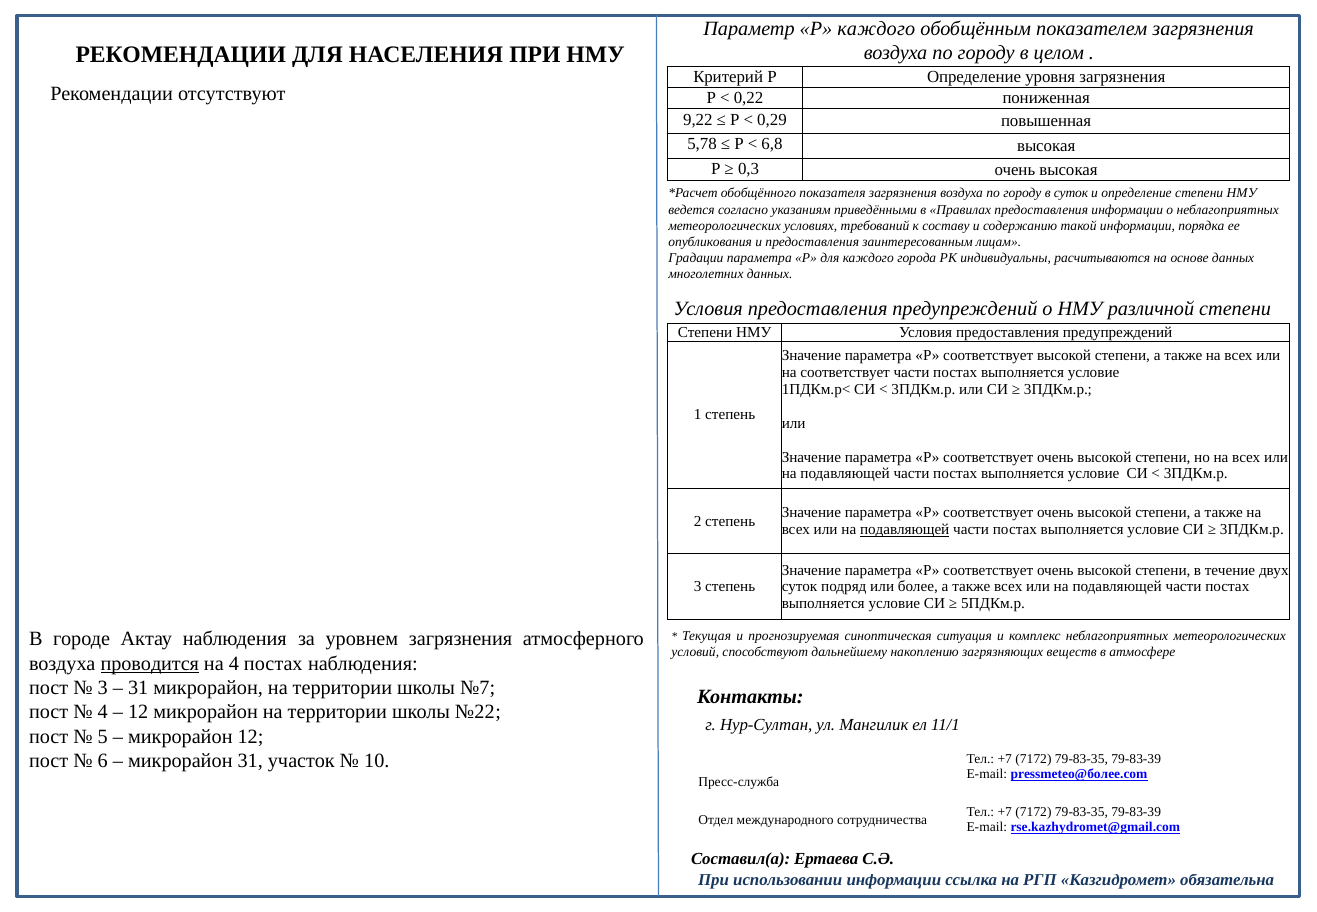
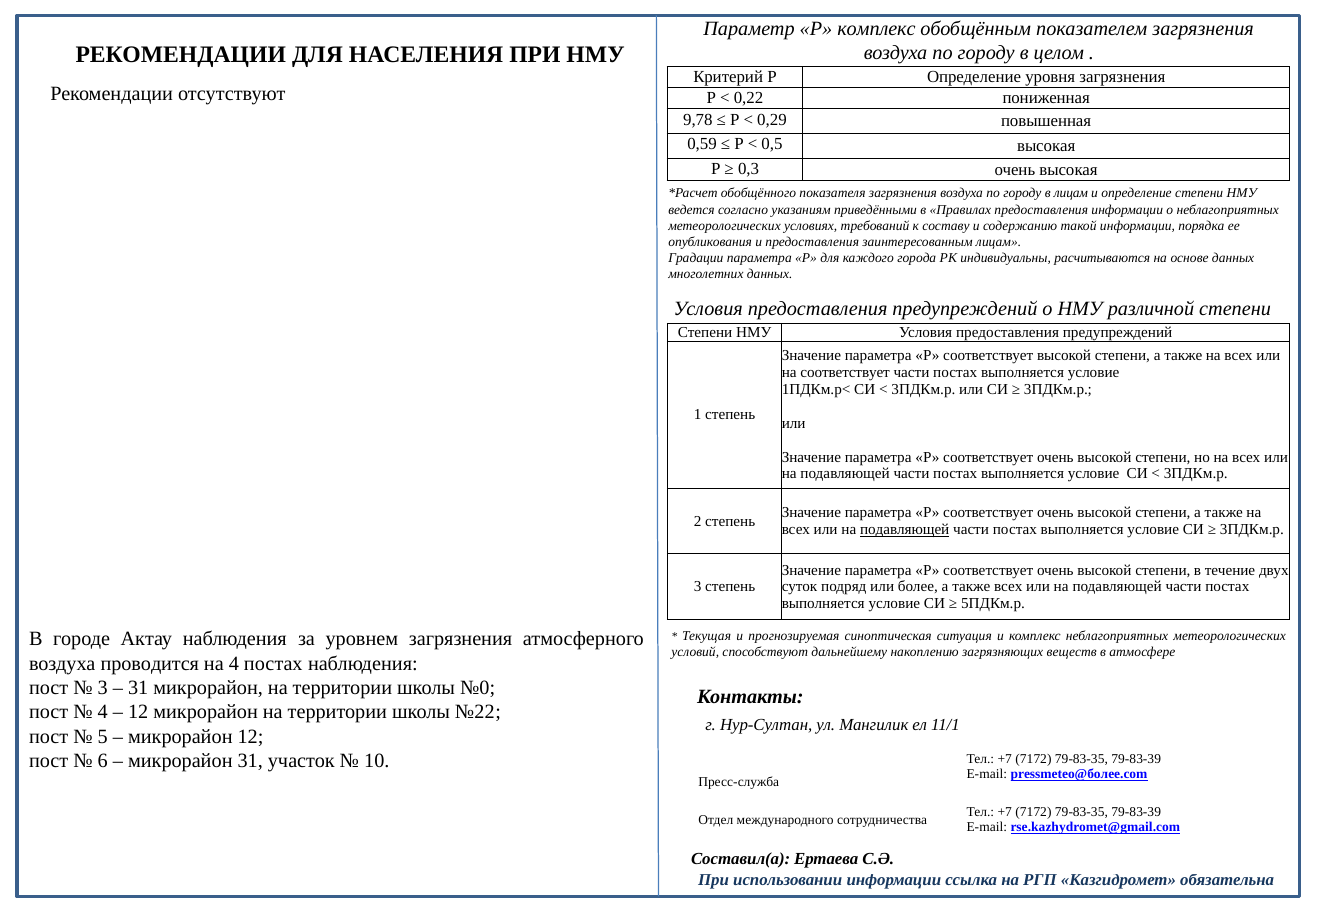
Р каждого: каждого -> комплекс (876, 28)
9,22: 9,22 -> 9,78 (698, 119)
5,78: 5,78 -> 0,59 (702, 144)
6,8: 6,8 -> 0,5 (772, 144)
в суток: суток -> лицам (1071, 193)
проводится underline: present -> none (150, 663)
№7: №7 -> №0 (478, 688)
